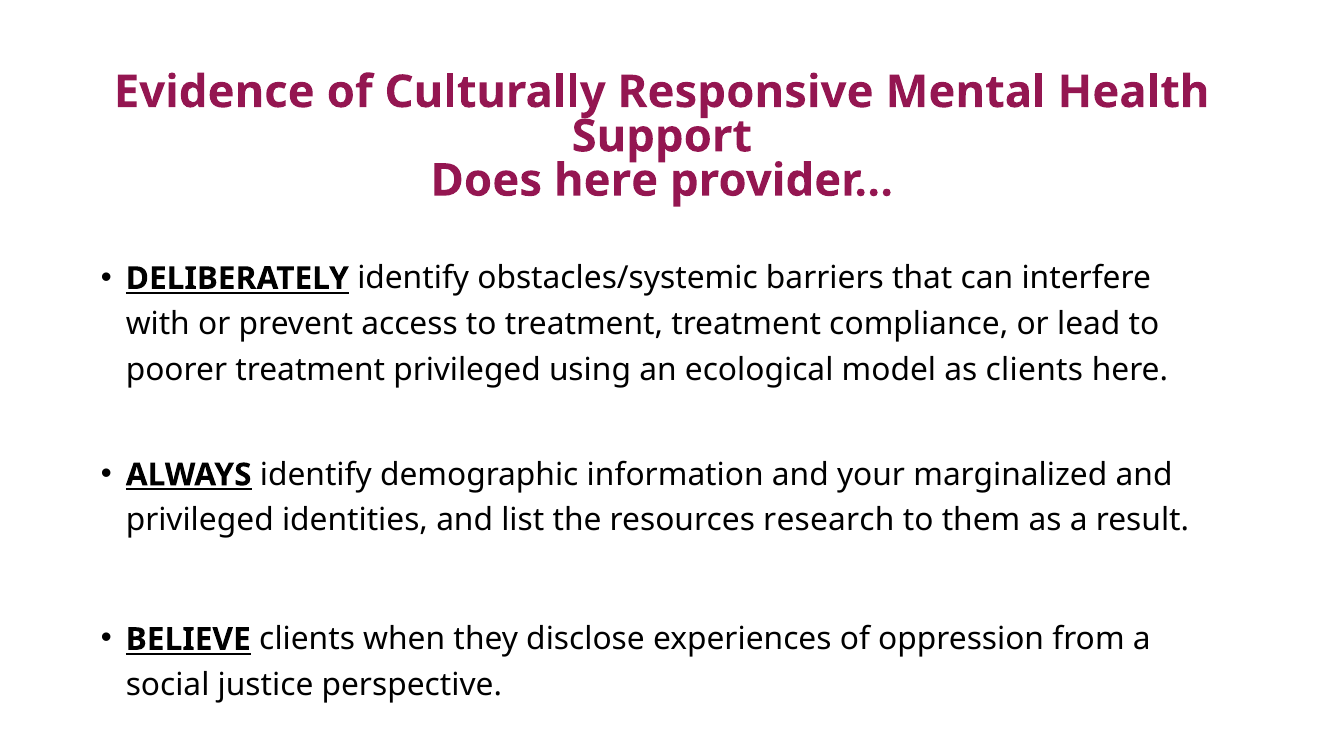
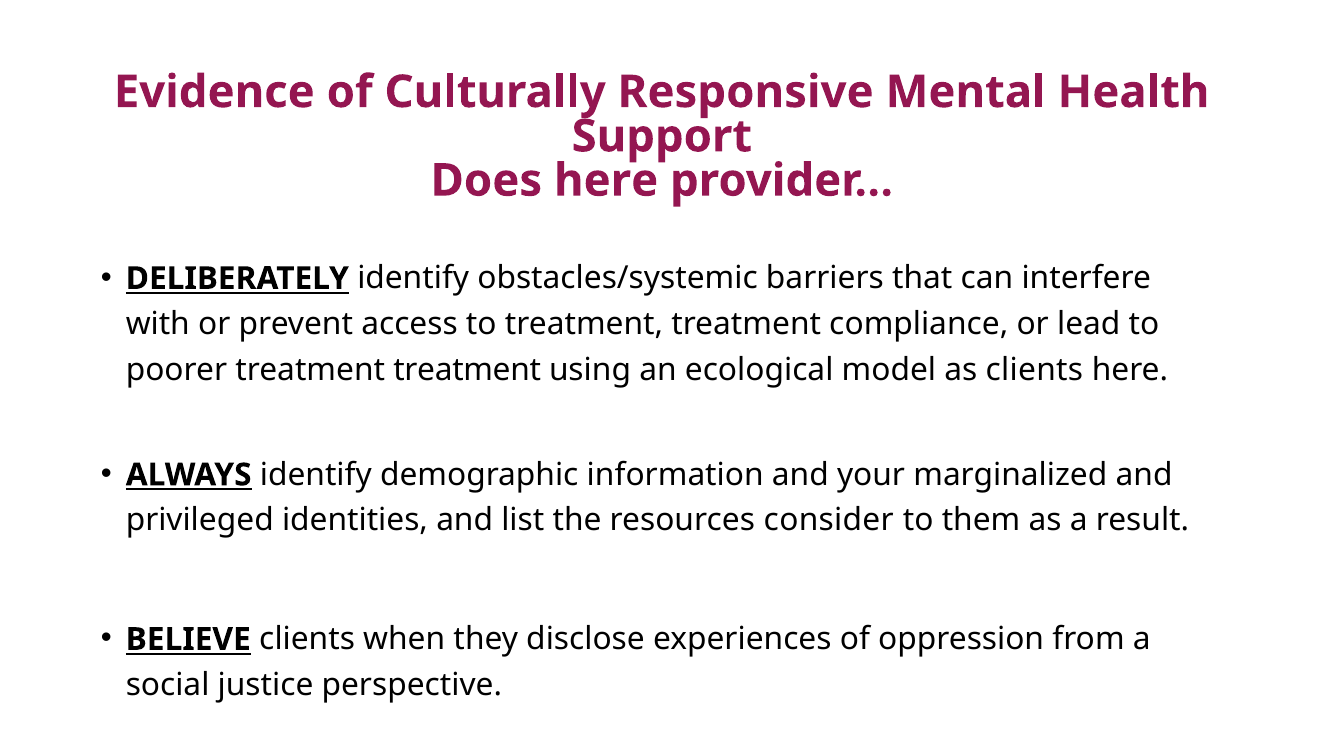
poorer treatment privileged: privileged -> treatment (467, 370)
research: research -> consider (829, 520)
